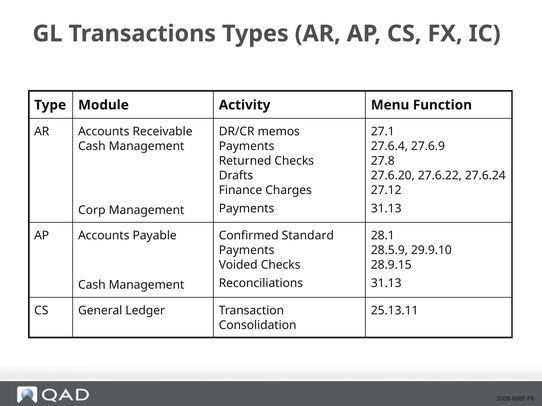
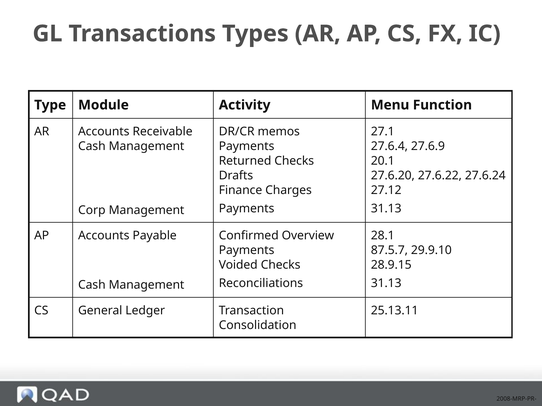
27.8: 27.8 -> 20.1 (383, 161)
Standard: Standard -> Overview (308, 236)
28.5.9: 28.5.9 -> 87.5.7 (389, 251)
